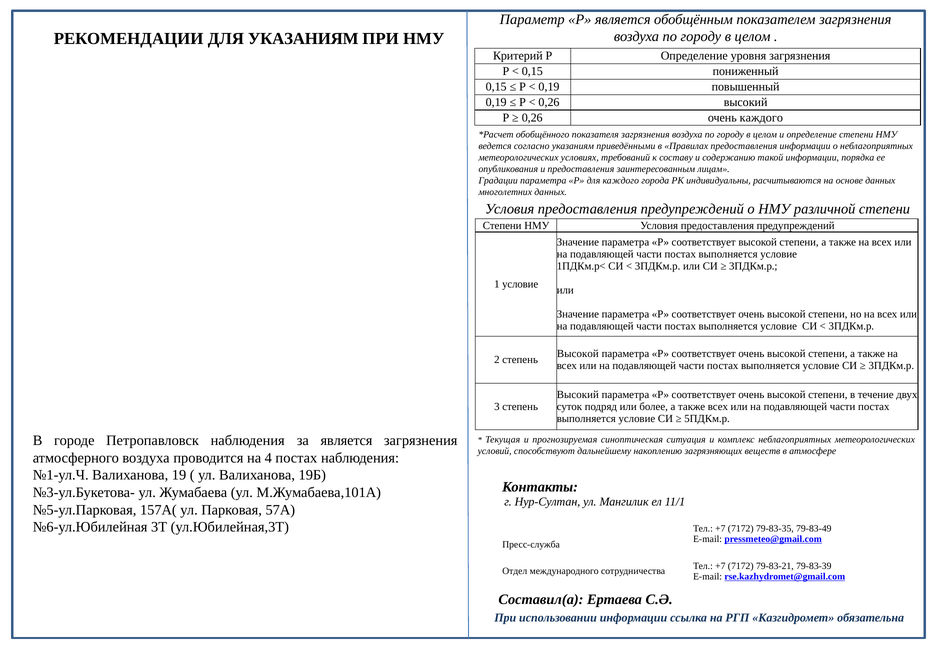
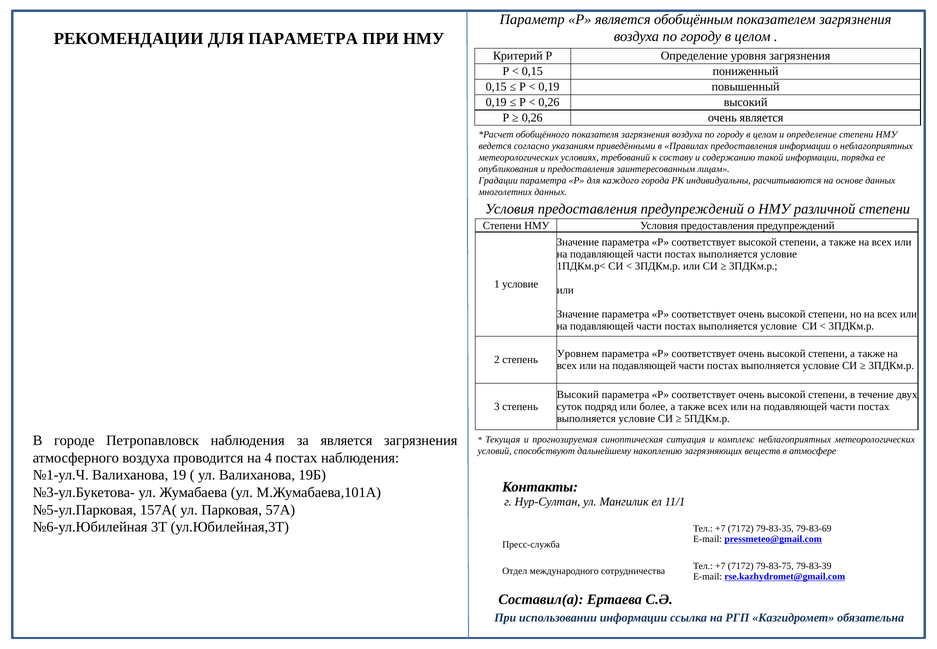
ДЛЯ УКАЗАНИЯМ: УКАЗАНИЯМ -> ПАРАМЕТРА (303, 39)
очень каждого: каждого -> является (761, 118)
Высокой: Высокой -> Уровнем (578, 354)
79-83-49: 79-83-49 -> 79-83-69 (814, 528)
79-83-21: 79-83-21 -> 79-83-75 (775, 566)
